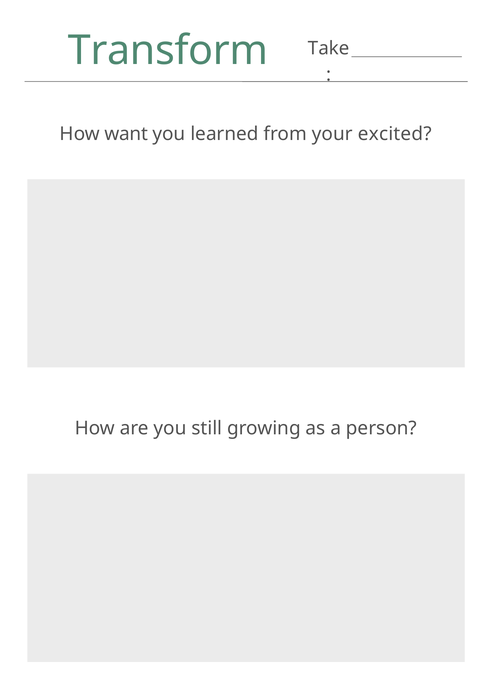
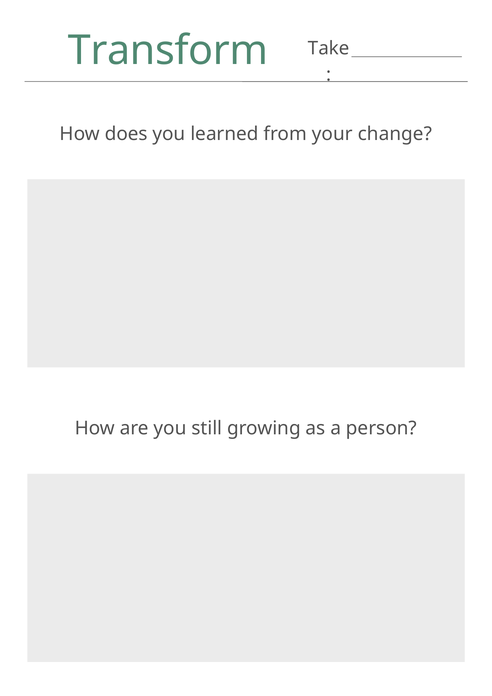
want: want -> does (126, 134)
excited: excited -> change (395, 134)
